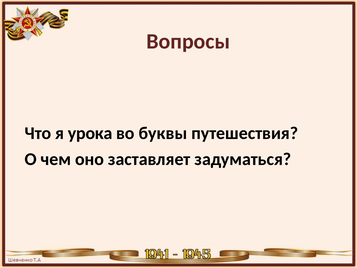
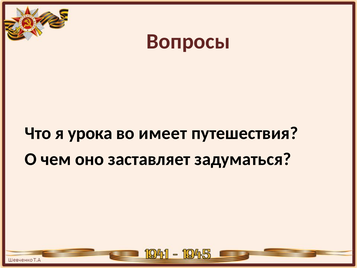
буквы: буквы -> имеет (163, 133)
